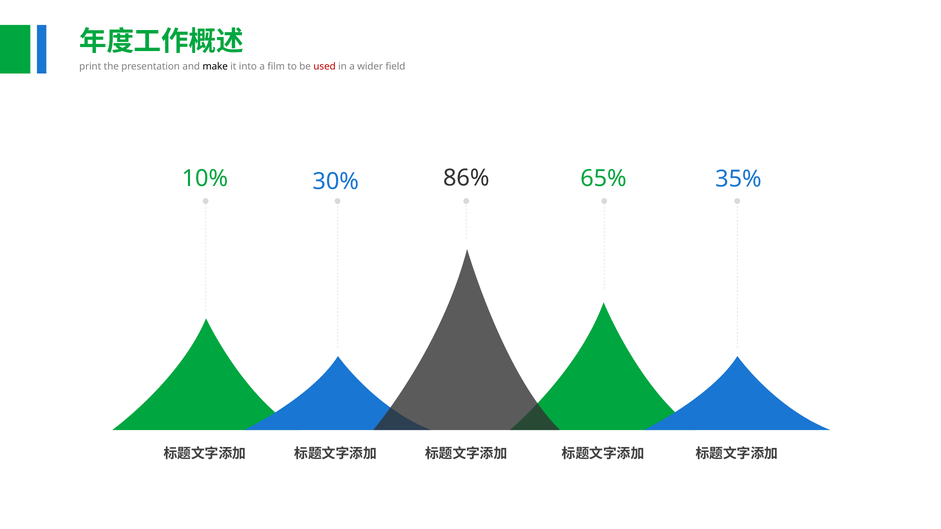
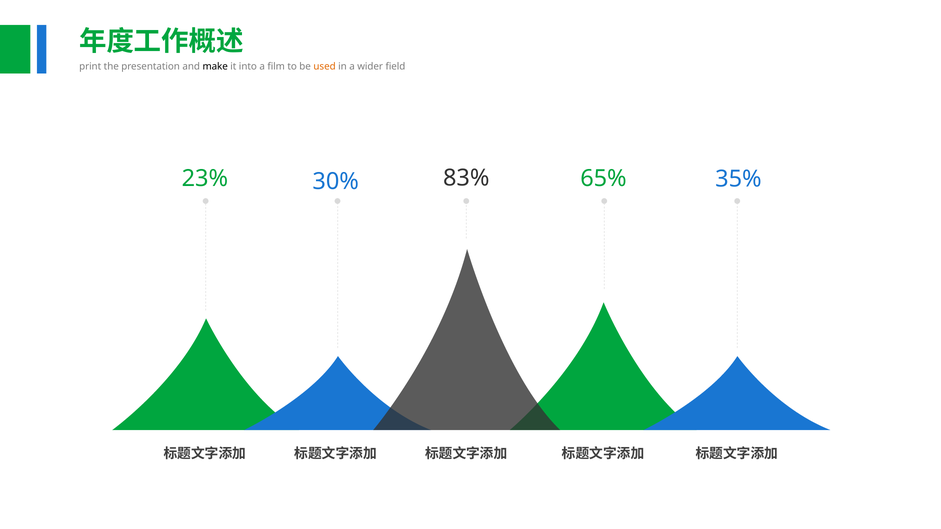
used colour: red -> orange (325, 66)
86%: 86% -> 83% (466, 178)
10%: 10% -> 23% (205, 178)
